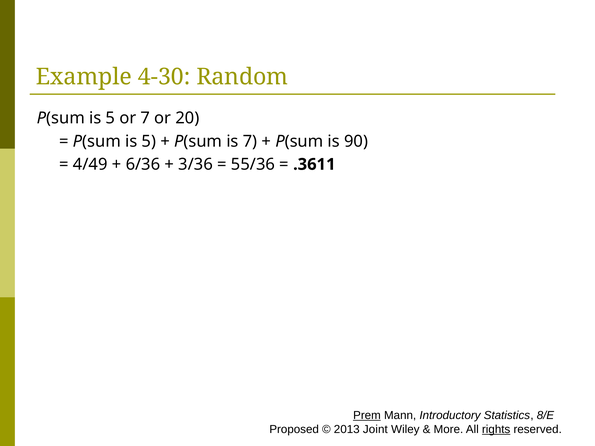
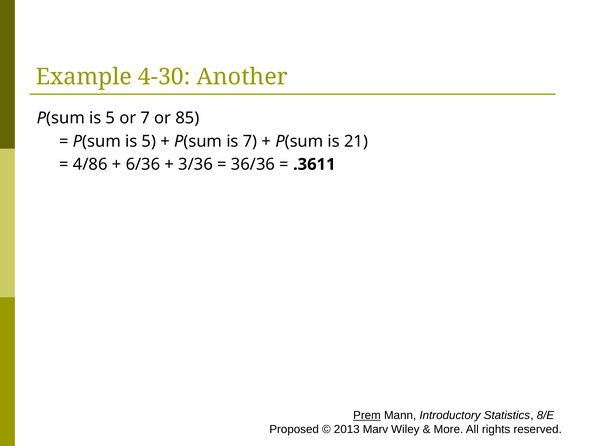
Random: Random -> Another (242, 77)
20: 20 -> 85 (187, 118)
90: 90 -> 21 (356, 141)
4/49: 4/49 -> 4/86 (90, 164)
55/36: 55/36 -> 36/36 (253, 164)
Joint: Joint -> Marv (375, 429)
rights underline: present -> none (496, 429)
